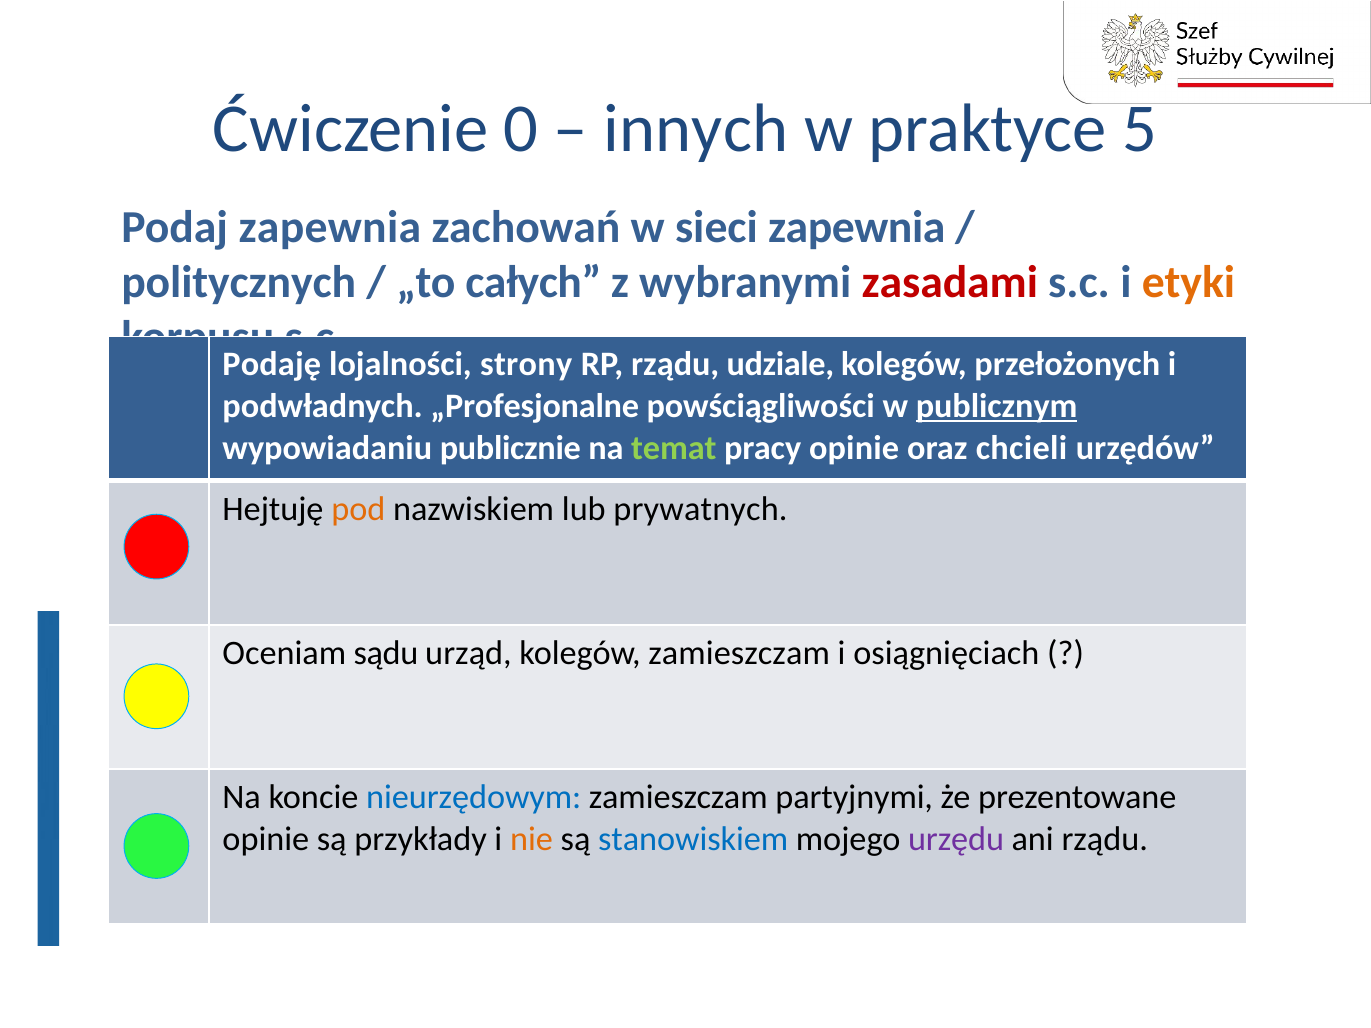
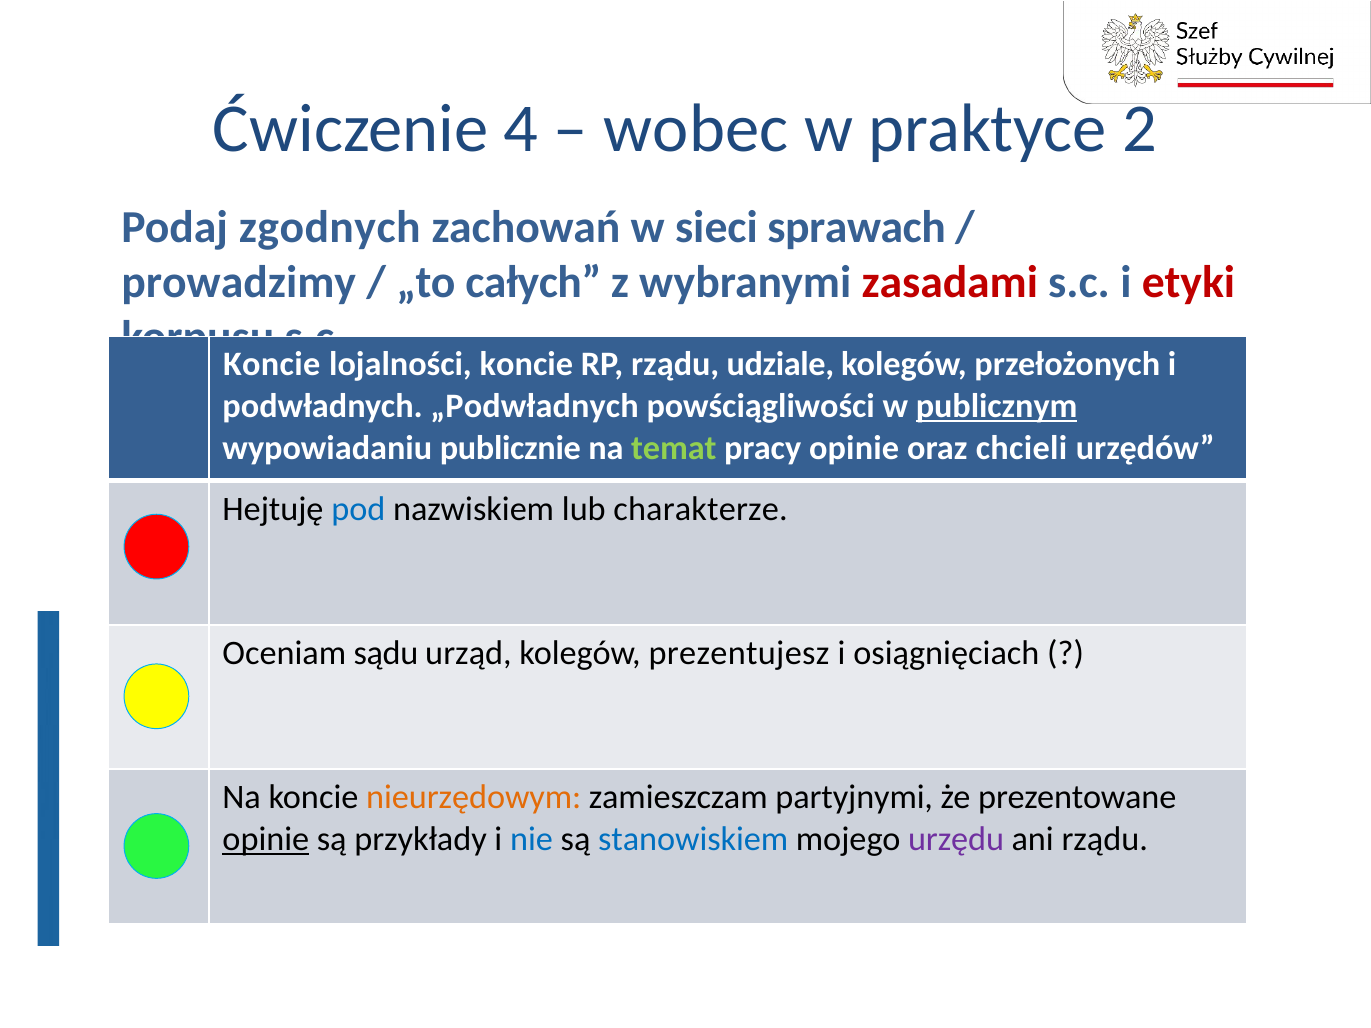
0: 0 -> 4 (521, 129)
innych: innych -> wobec (696, 129)
5: 5 -> 2 (1140, 129)
Podaj zapewnia: zapewnia -> zgodnych (330, 228)
sieci zapewnia: zapewnia -> sprawach (857, 228)
politycznych: politycznych -> prowadzimy (239, 282)
etyki colour: orange -> red (1188, 282)
Podaję: Podaję -> Koncie (272, 365)
lojalności strony: strony -> koncie (526, 365)
„Profesjonalne: „Profesjonalne -> „Podwładnych (535, 406)
pod colour: orange -> blue (358, 509)
prywatnych: prywatnych -> charakterze (701, 509)
kolegów zamieszczam: zamieszczam -> prezentujesz (739, 653)
nieurzędowym colour: blue -> orange (474, 797)
opinie underline: none -> present (266, 839)
nie colour: orange -> blue (532, 839)
